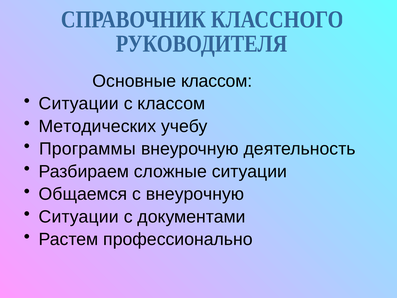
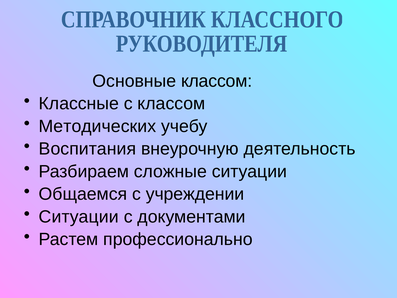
Ситуации: Ситуации -> Классные (79, 103)
Программы: Программы -> Воспитания (87, 149)
с внеурочную: внеурочную -> учреждении (195, 194)
